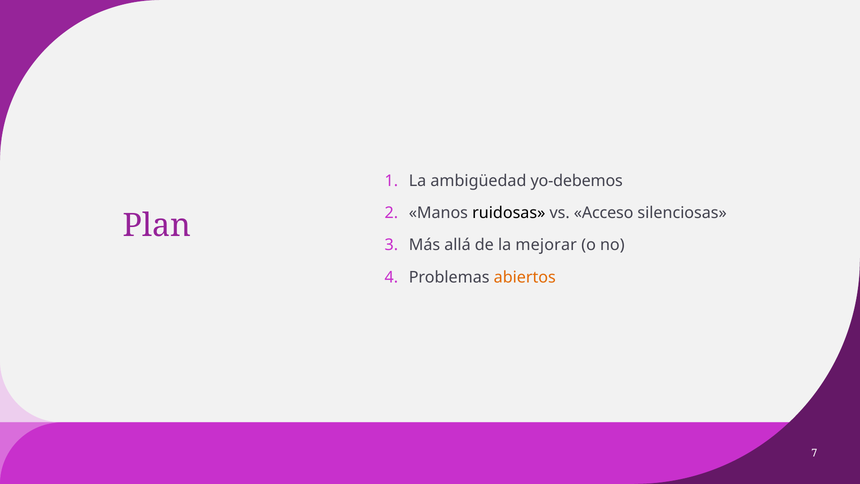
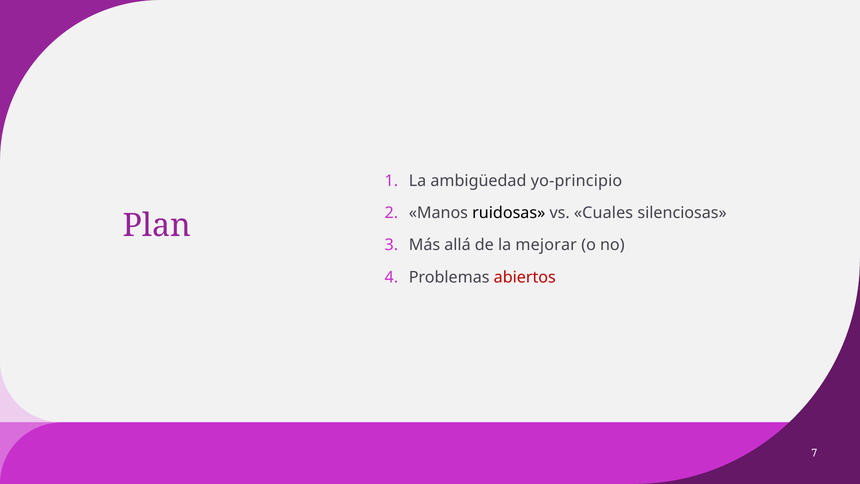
yo-debemos: yo-debemos -> yo-principio (577, 181)
Acceso: Acceso -> Cuales (603, 213)
abiertos colour: orange -> red (525, 277)
